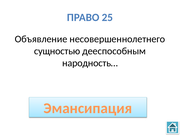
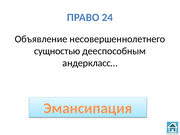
25: 25 -> 24 (107, 17)
народность…: народность… -> андеркласс… (90, 63)
